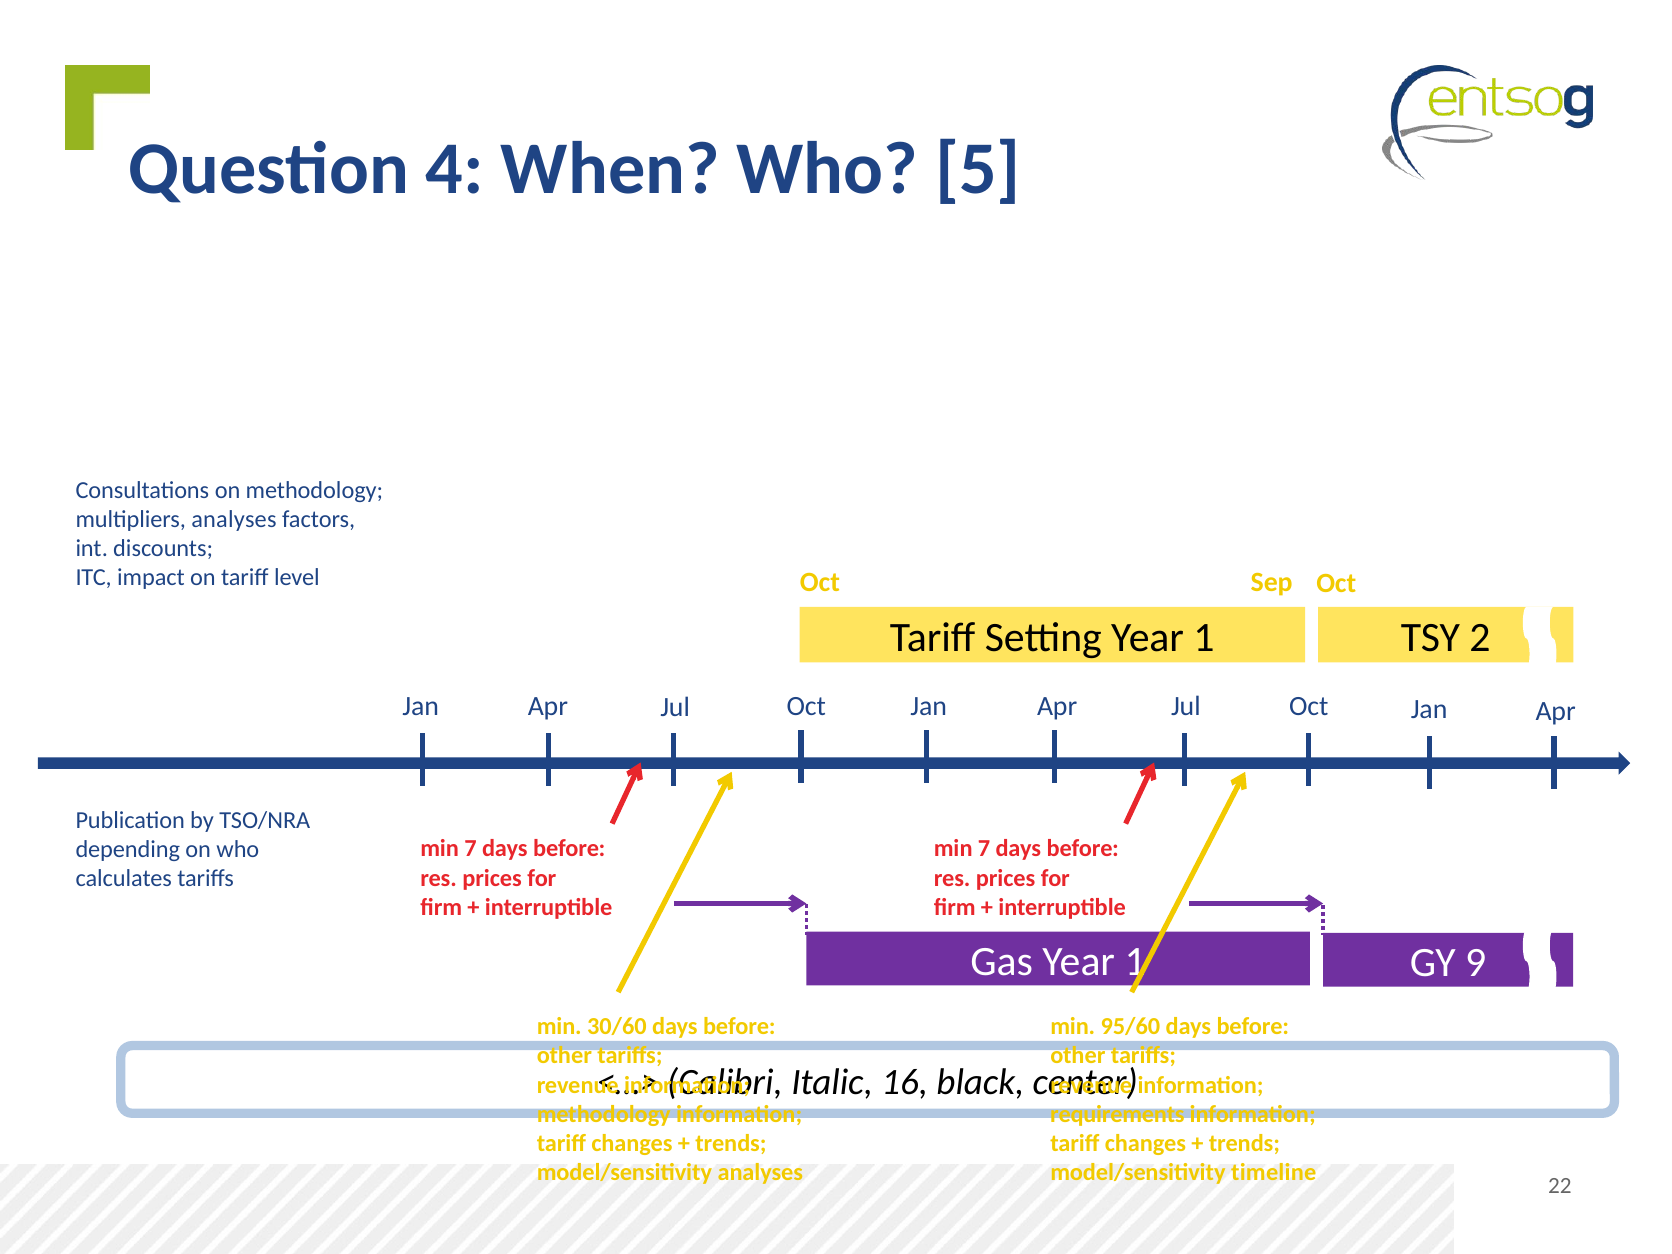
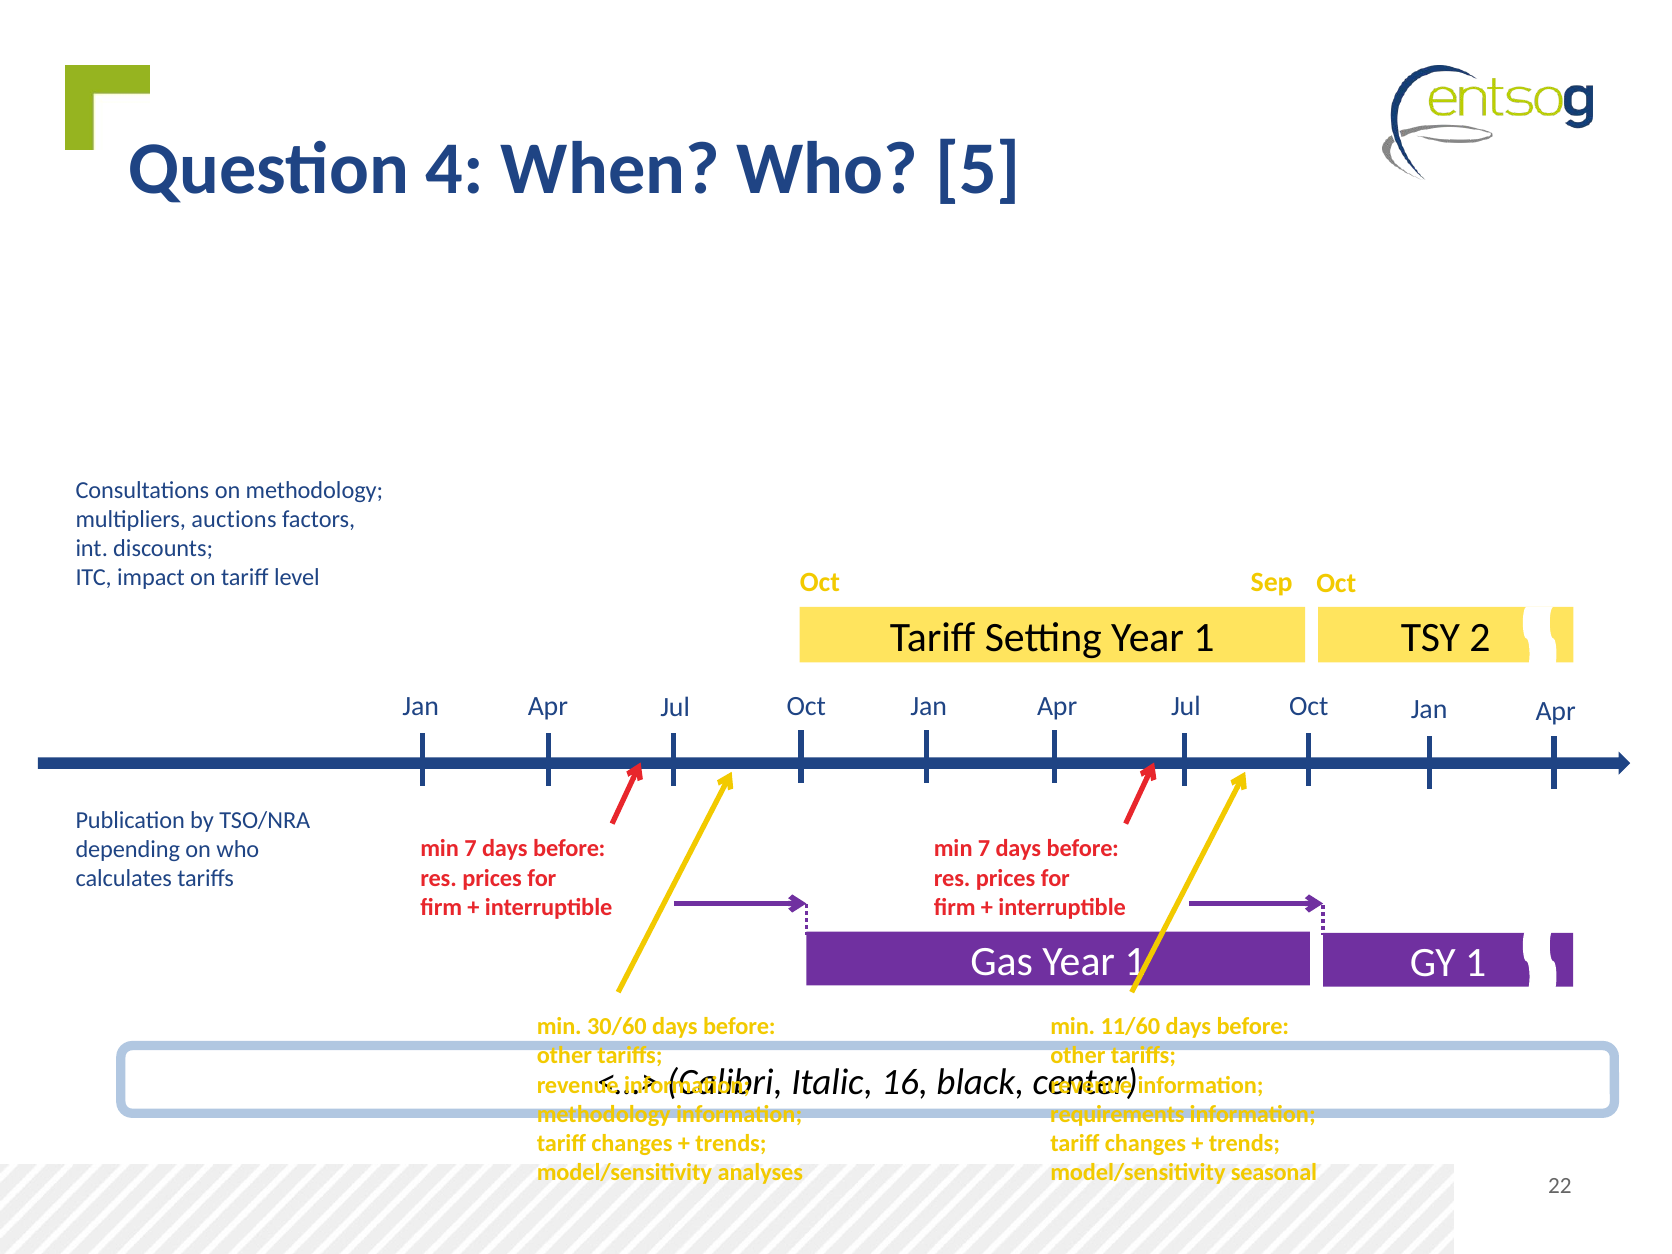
multipliers analyses: analyses -> auctions (234, 519)
GY 9: 9 -> 1 (1476, 963)
95/60: 95/60 -> 11/60 (1130, 1027)
timeline: timeline -> seasonal (1274, 1173)
